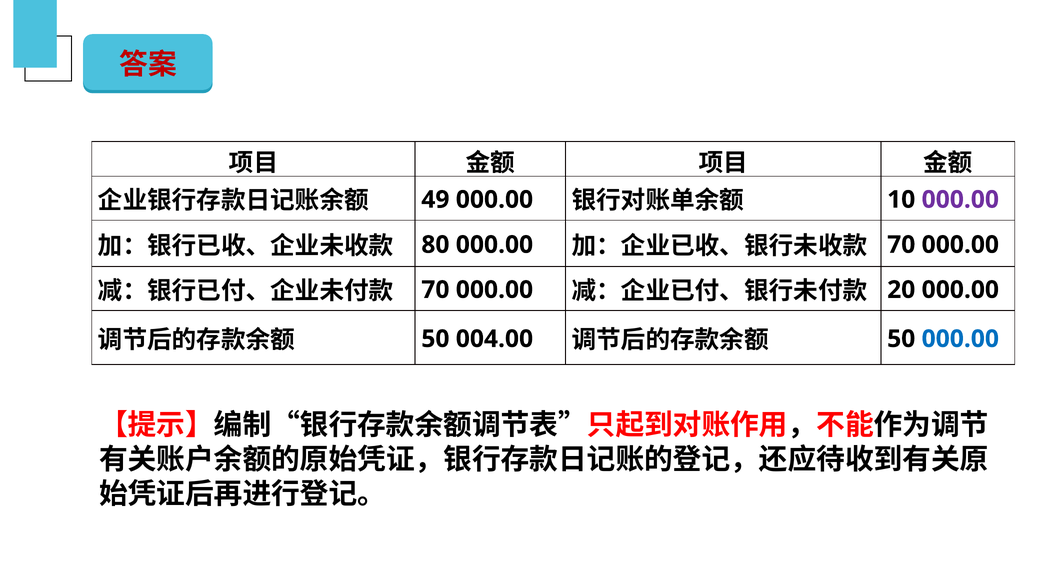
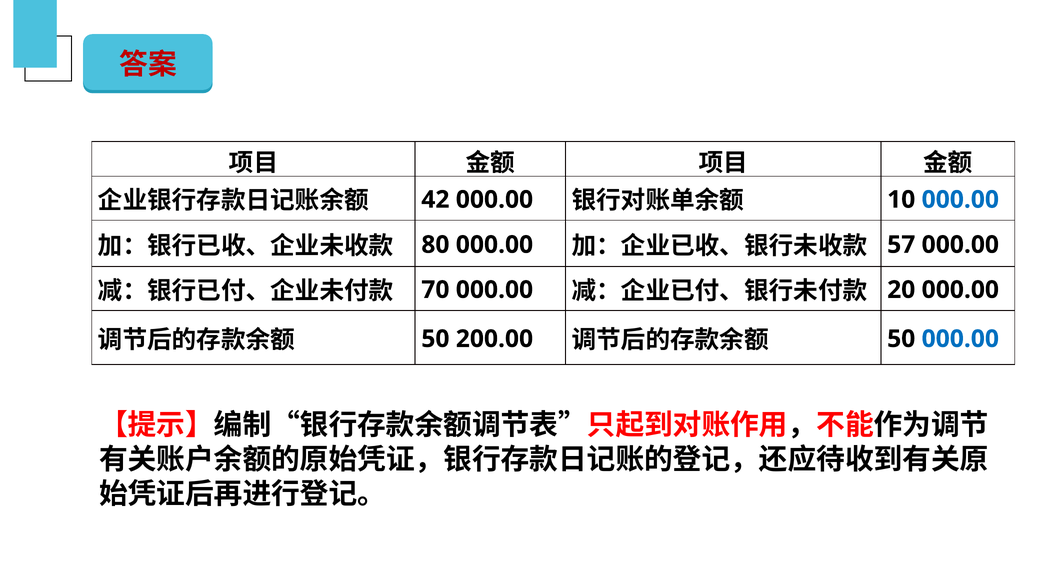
49: 49 -> 42 (435, 200)
000.00 colour: purple -> blue (960, 200)
70: 70 -> 57 (901, 245)
004.00: 004.00 -> 200.00 (494, 339)
